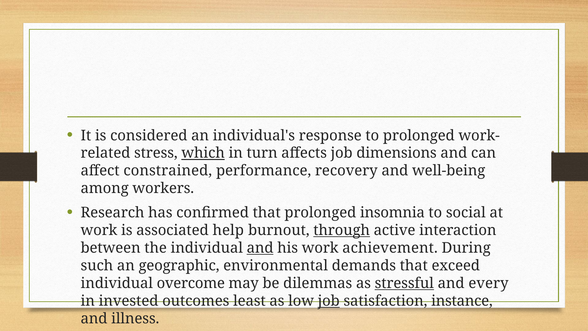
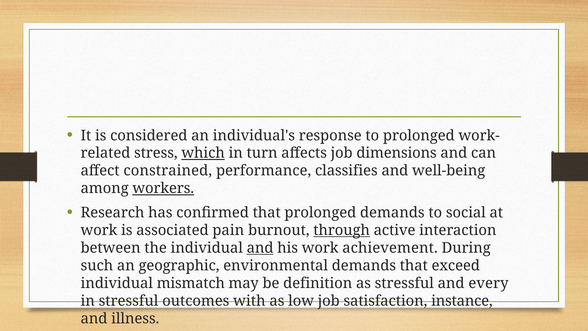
recovery: recovery -> classifies (346, 171)
workers underline: none -> present (163, 188)
prolonged insomnia: insomnia -> demands (392, 213)
help: help -> pain (228, 230)
overcome: overcome -> mismatch (191, 283)
dilemmas: dilemmas -> definition (318, 283)
stressful underline: present -> none (404, 283)
in invested: invested -> stressful (129, 301)
least: least -> with (249, 301)
job underline: present -> none (329, 301)
